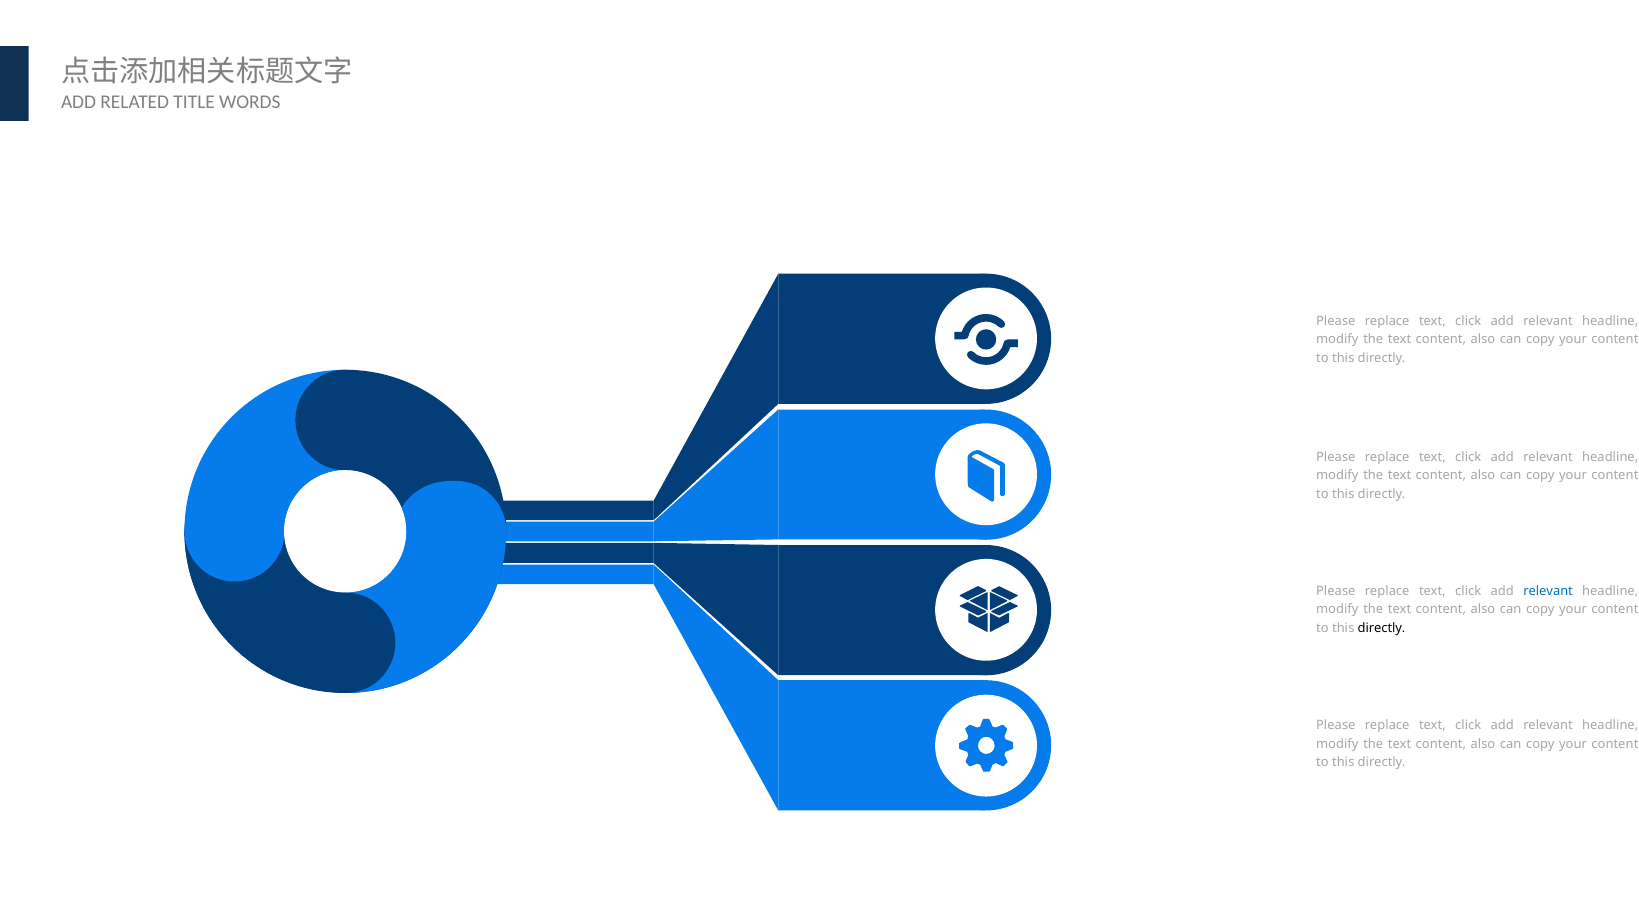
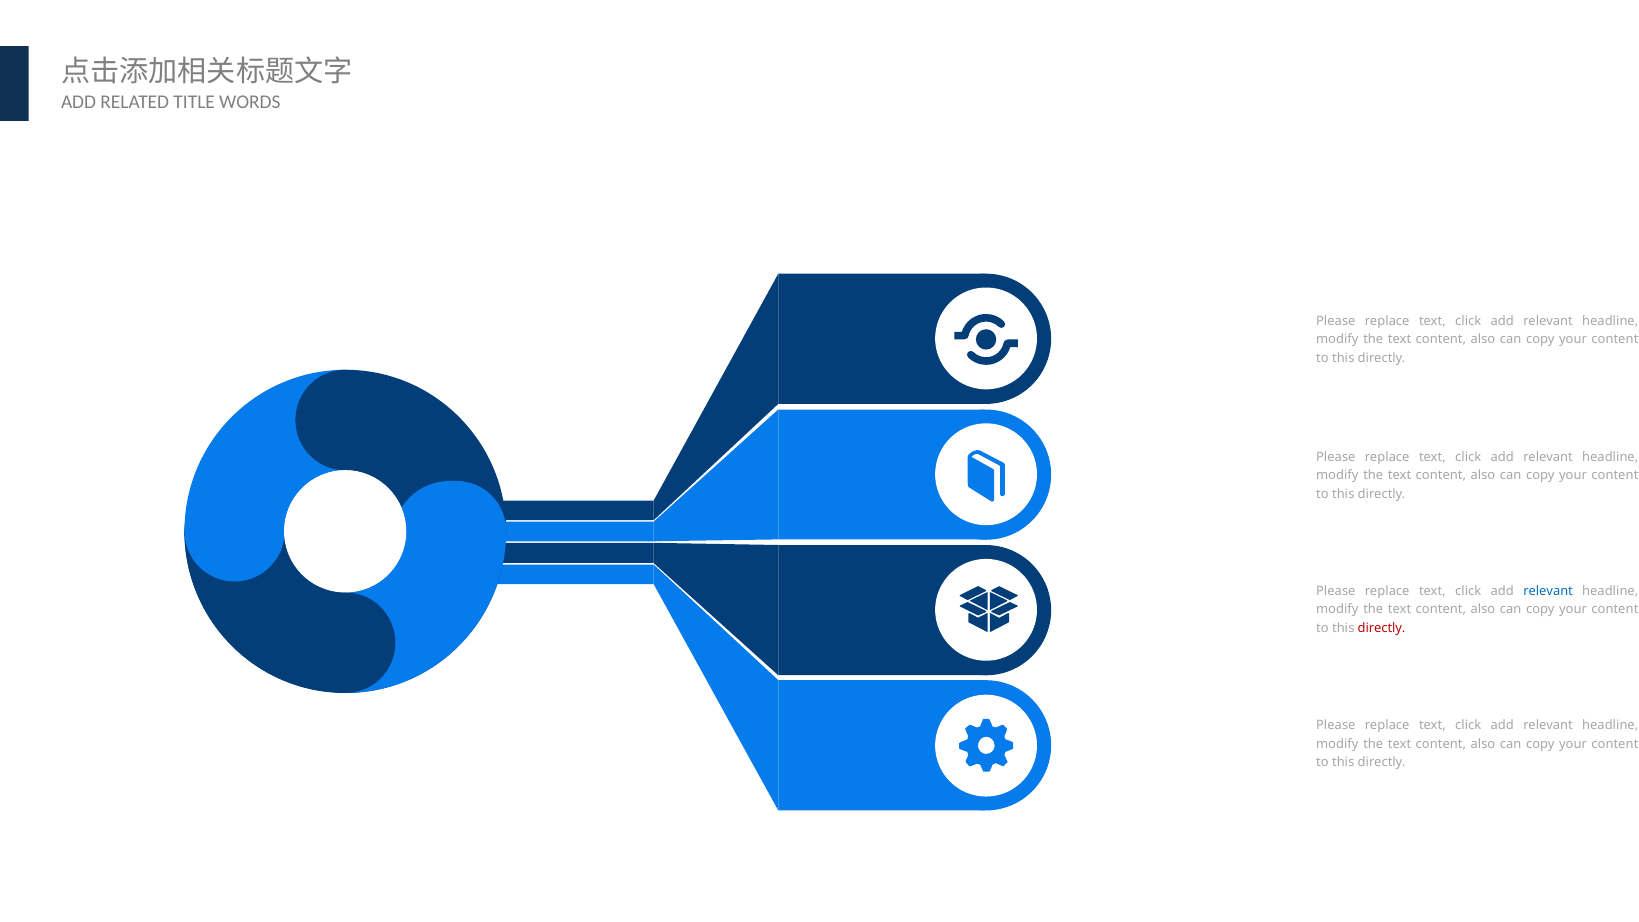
directly colour: black -> red (1382, 628)
